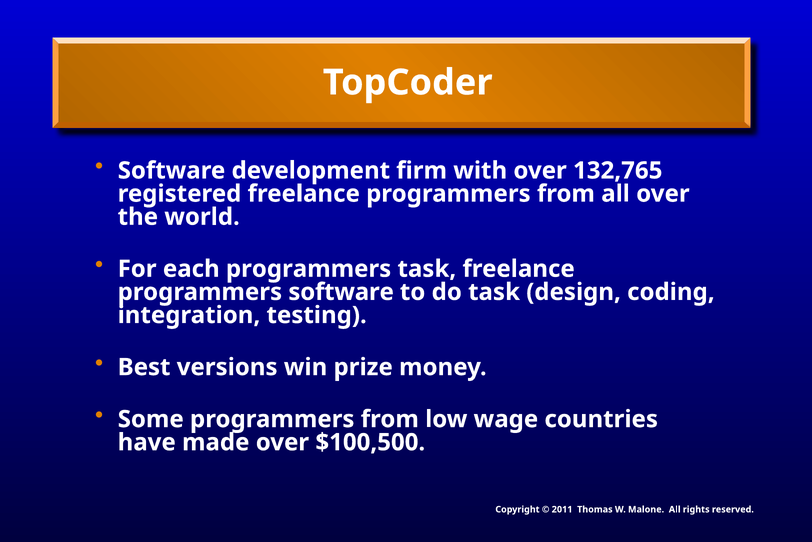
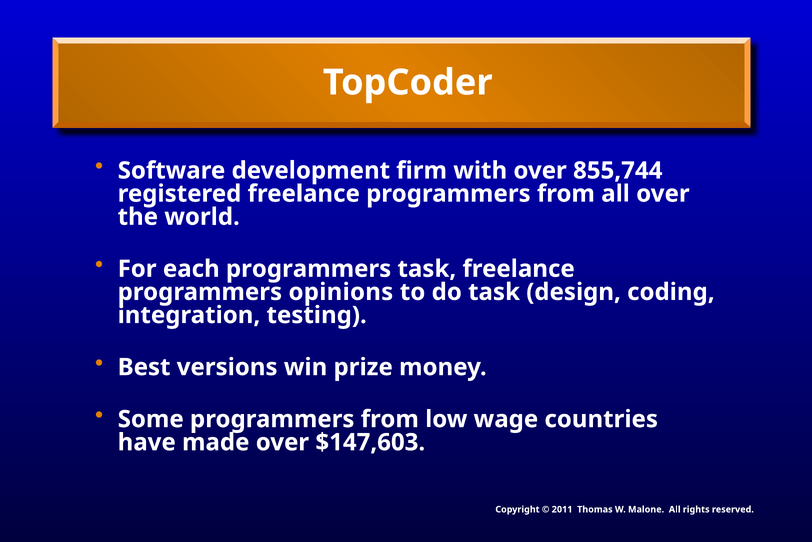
132,765: 132,765 -> 855,744 (618, 170)
programmers software: software -> opinions (341, 292)
$100,500: $100,500 -> $147,603 (370, 442)
